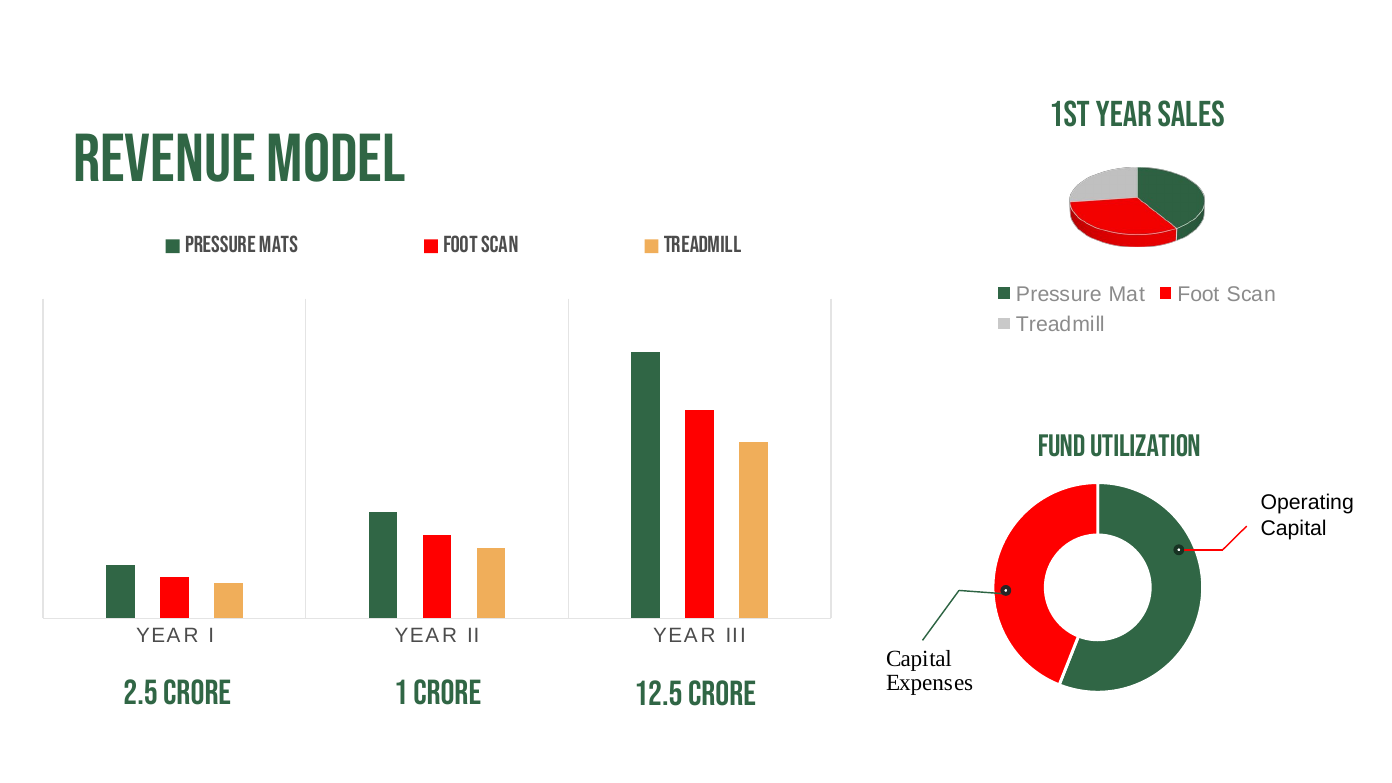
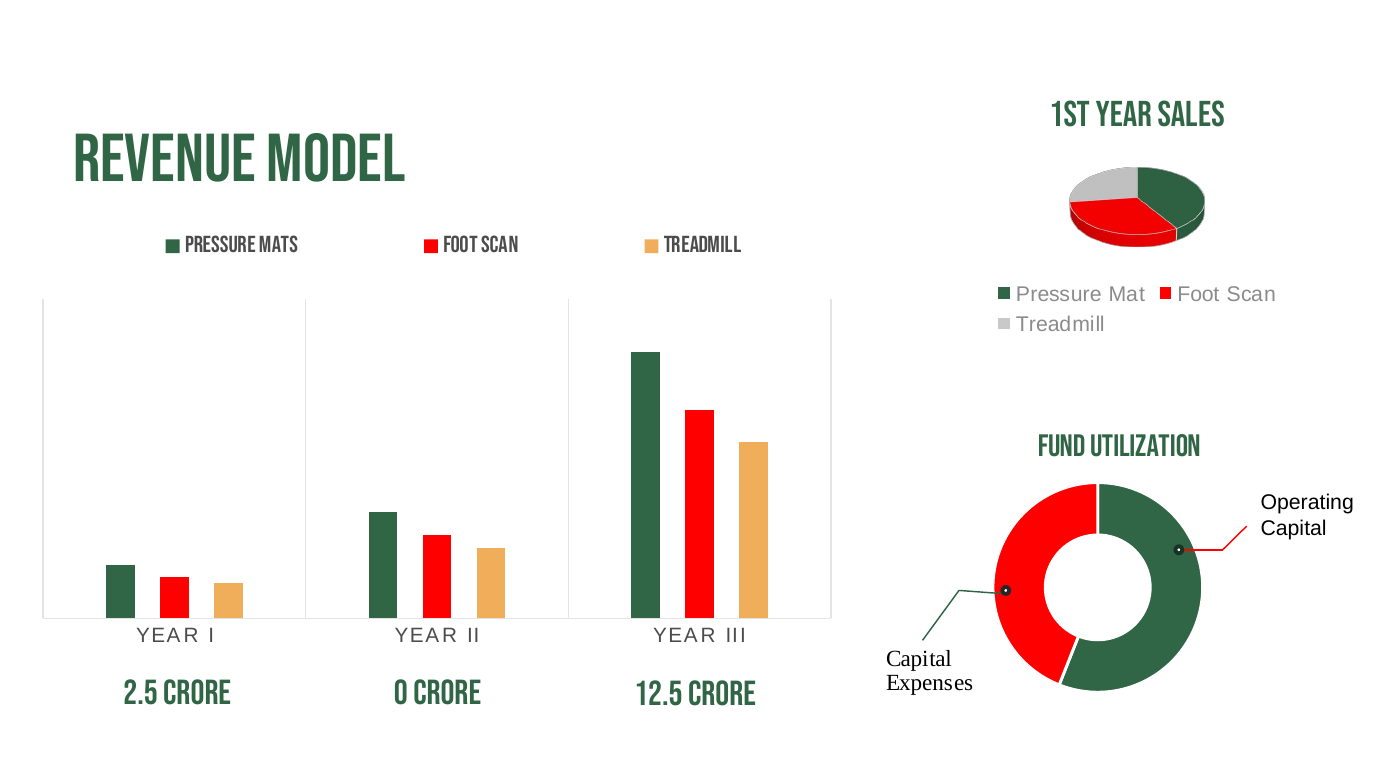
Crore 1: 1 -> 0 (401, 693)
